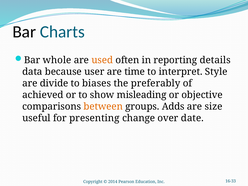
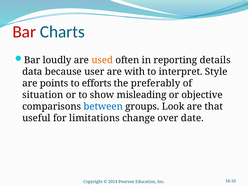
Bar colour: black -> red (24, 32)
whole: whole -> loudly (57, 60)
time: time -> with (135, 72)
divide: divide -> points (54, 83)
biases: biases -> efforts (97, 83)
achieved: achieved -> situation (43, 95)
between colour: orange -> blue (103, 107)
Adds: Adds -> Look (173, 107)
size: size -> that (214, 107)
presenting: presenting -> limitations (94, 118)
